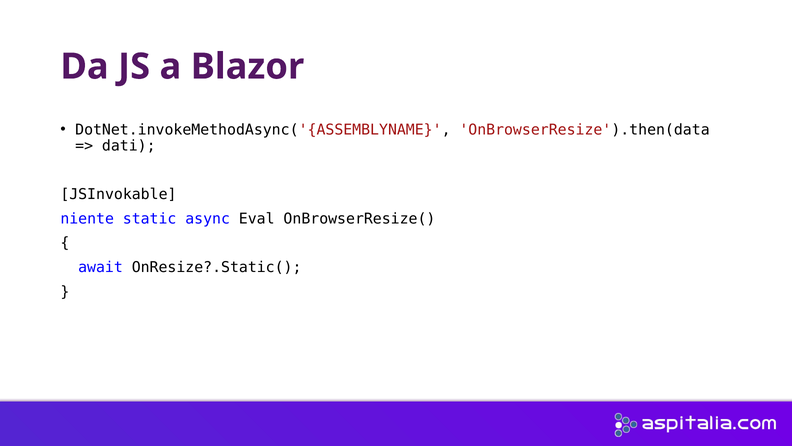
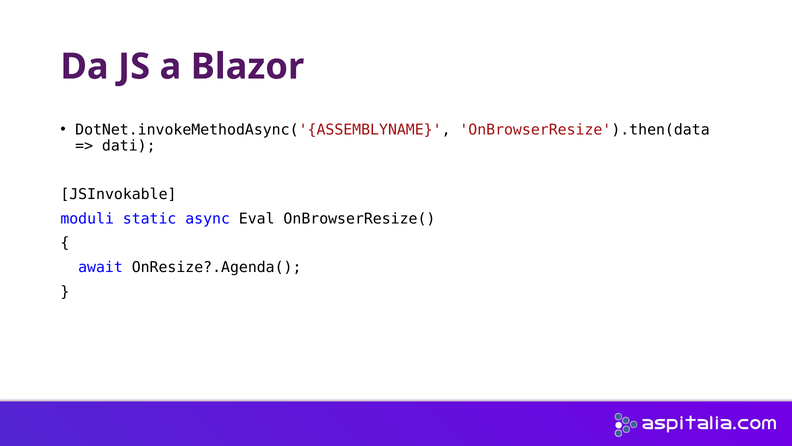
niente: niente -> moduli (87, 218)
OnResize?.Static(: OnResize?.Static( -> OnResize?.Agenda( (217, 267)
